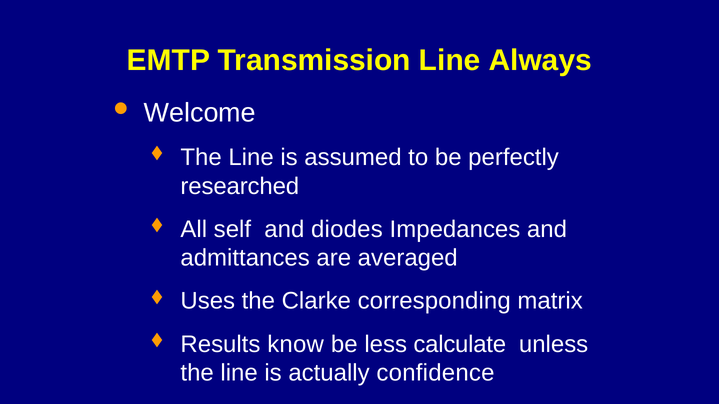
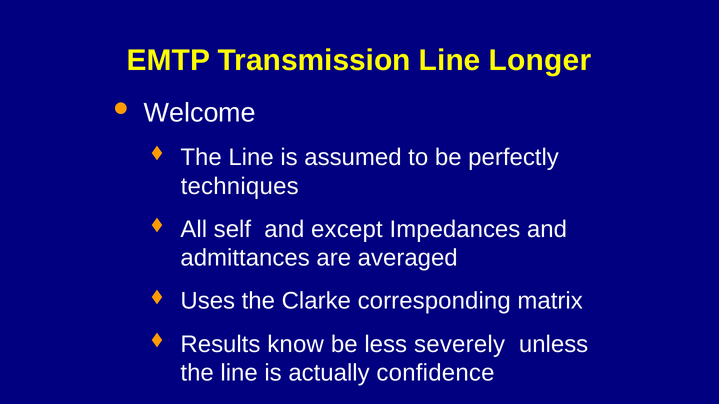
Always: Always -> Longer (540, 61)
researched: researched -> techniques (240, 186)
diodes: diodes -> except (347, 229)
calculate: calculate -> severely (460, 345)
